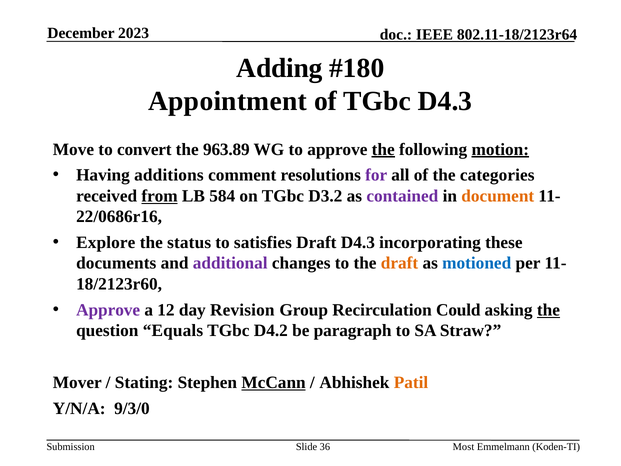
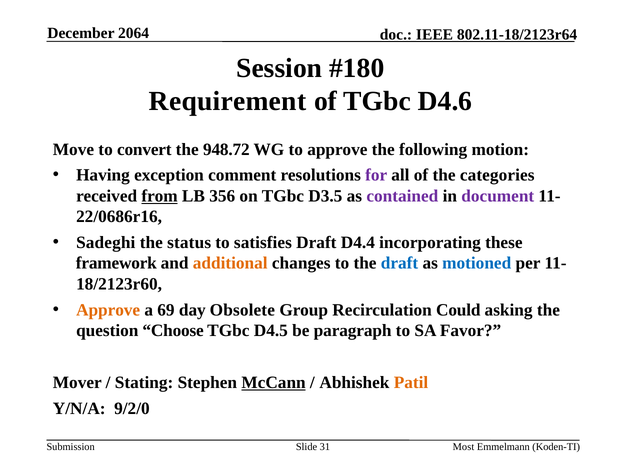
2023: 2023 -> 2064 (134, 33)
Adding: Adding -> Session (279, 68)
Appointment: Appointment -> Requirement (228, 101)
TGbc D4.3: D4.3 -> D4.6 (445, 101)
963.89: 963.89 -> 948.72 (226, 149)
the underline: present -> none (383, 149)
motion underline: present -> none (500, 149)
additions: additions -> exception (169, 175)
584: 584 -> 356 (222, 196)
D3.2: D3.2 -> D3.5 (325, 196)
document colour: orange -> purple (498, 196)
Explore: Explore -> Sadeghi (106, 242)
Draft D4.3: D4.3 -> D4.4 (358, 242)
documents: documents -> framework (116, 263)
additional colour: purple -> orange (230, 263)
draft colour: orange -> blue (400, 263)
Approve colour: purple -> orange (108, 310)
12: 12 -> 69 (166, 310)
Revision: Revision -> Obsolete (242, 310)
the underline: present -> none (548, 310)
Equals: Equals -> Choose (173, 330)
D4.2: D4.2 -> D4.5 (271, 330)
Straw: Straw -> Favor (471, 330)
9/3/0: 9/3/0 -> 9/2/0 (132, 408)
36: 36 -> 31 (325, 447)
